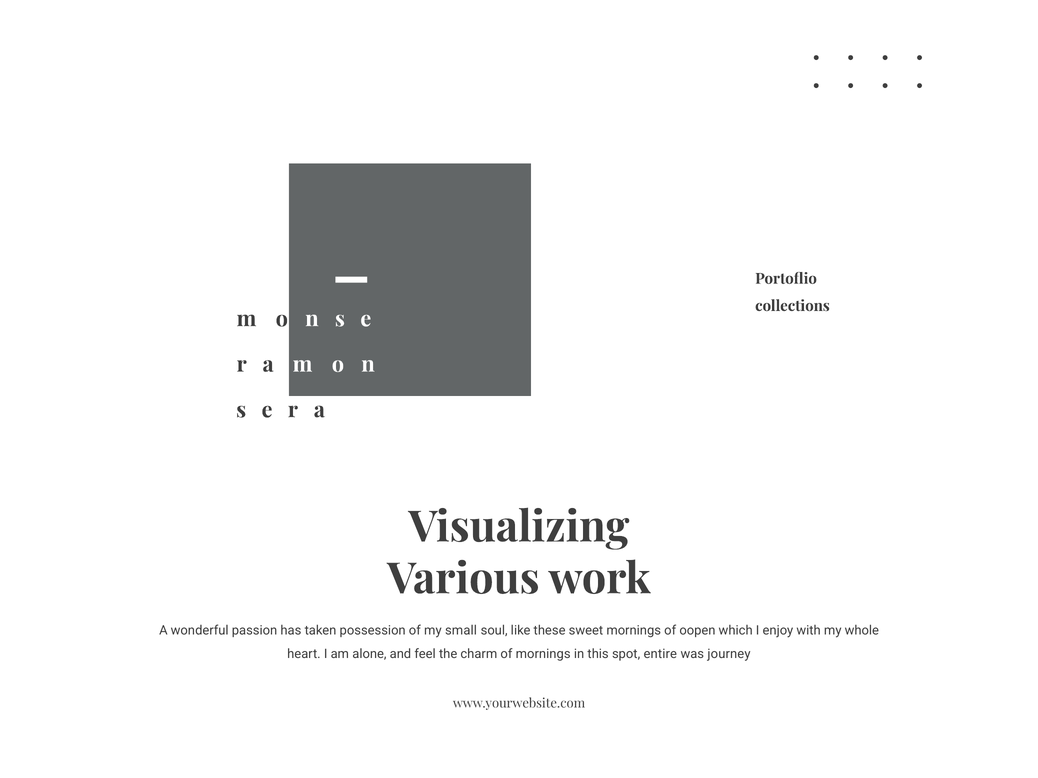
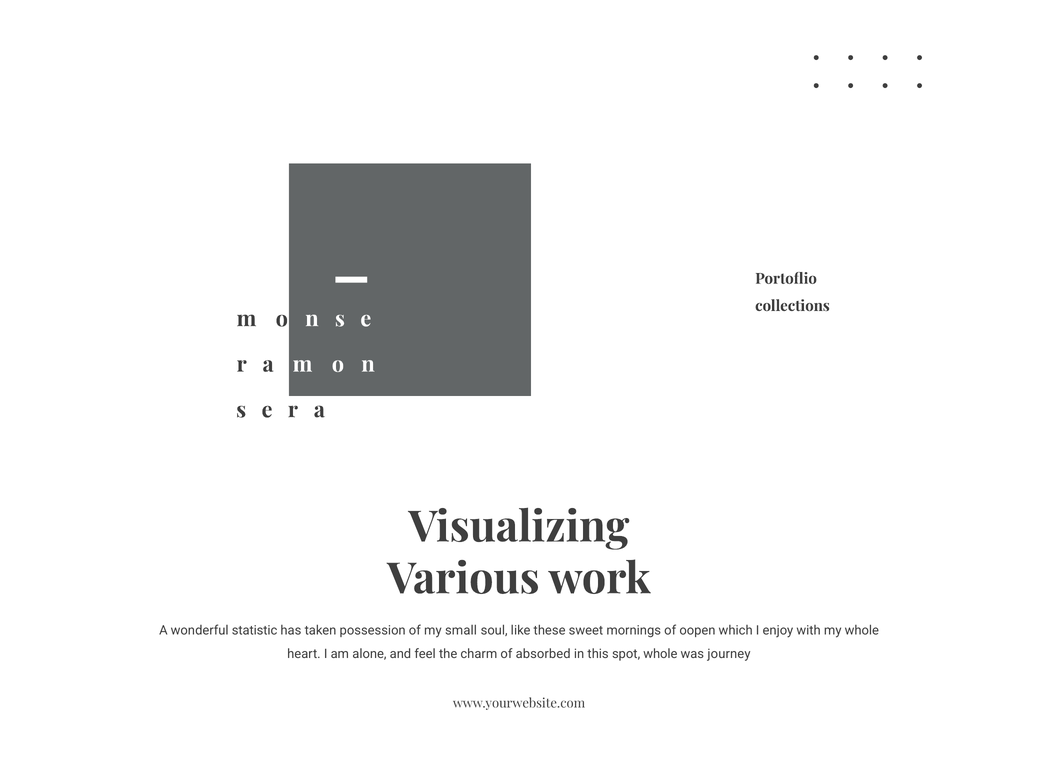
passion: passion -> statistic (255, 631)
of mornings: mornings -> absorbed (543, 655)
spot entire: entire -> whole (660, 655)
